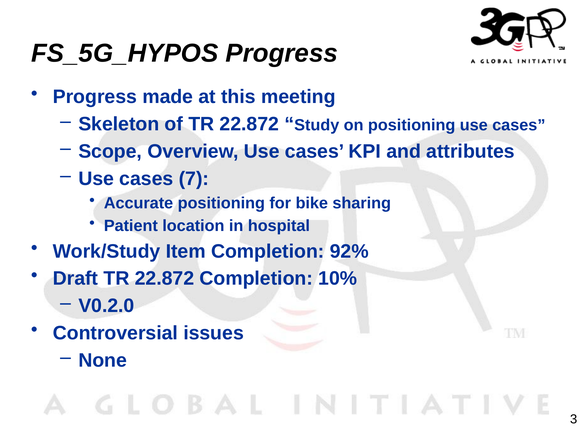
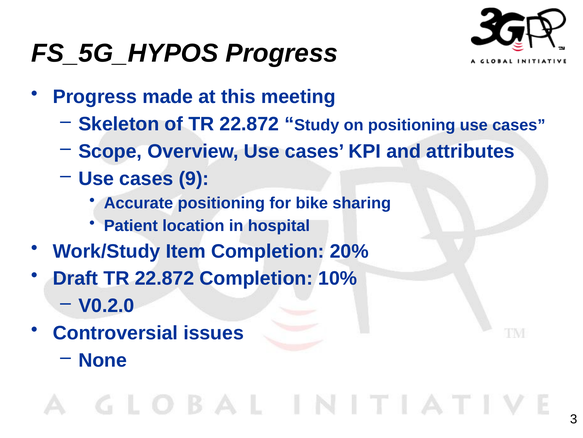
7: 7 -> 9 (194, 178)
92%: 92% -> 20% (349, 251)
